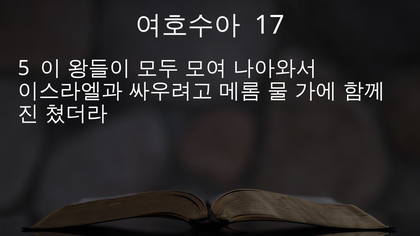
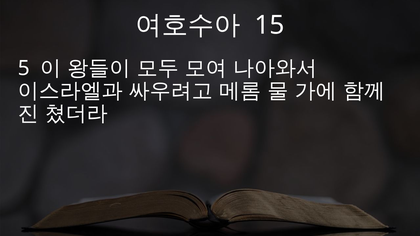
17: 17 -> 15 (270, 25)
